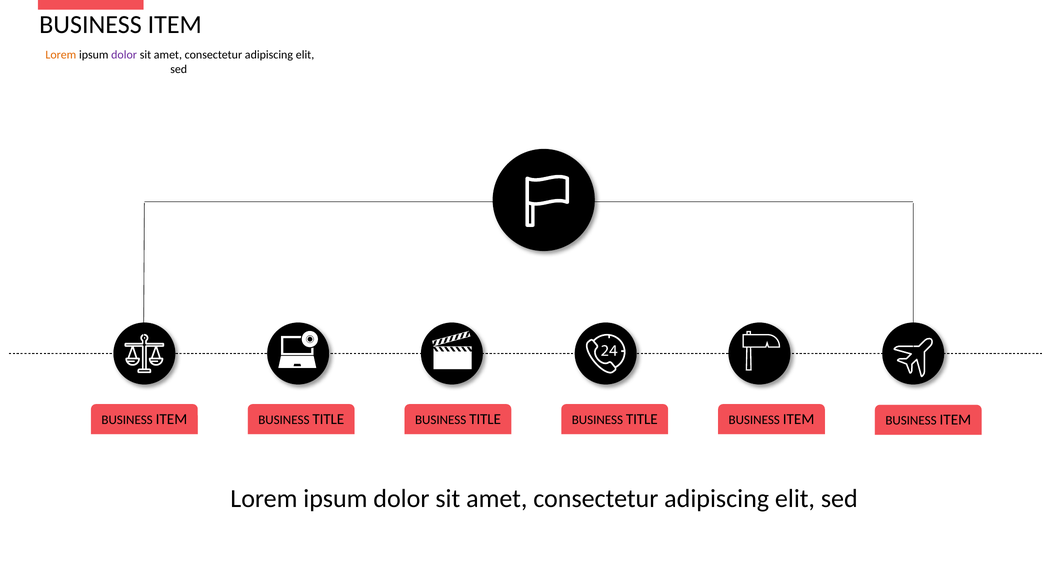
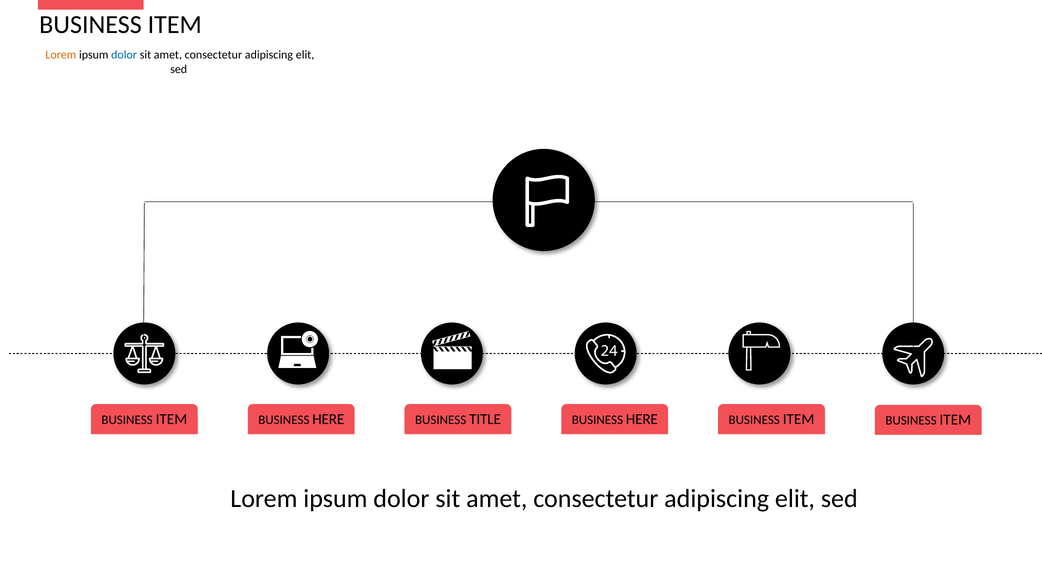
dolor colour: purple -> blue (124, 55)
ITEM BUSINESS TITLE: TITLE -> HERE (328, 419)
TITLE: TITLE -> HERE (642, 419)
